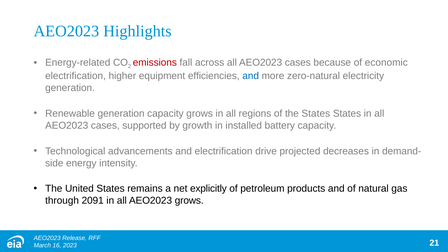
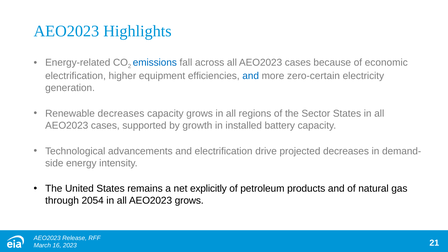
emissions colour: red -> blue (155, 62)
zero-natural: zero-natural -> zero-certain (314, 76)
Renewable generation: generation -> decreases (121, 114)
the States: States -> Sector (316, 114)
2091: 2091 -> 2054 (93, 201)
